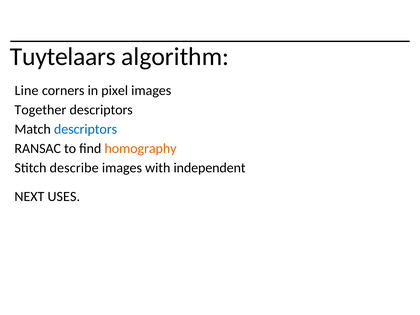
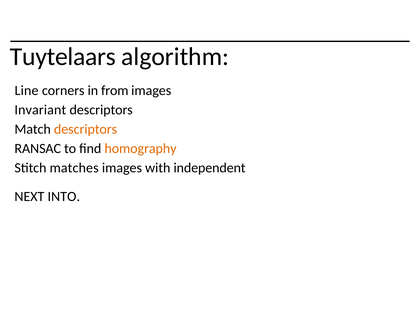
pixel: pixel -> from (115, 91)
Together: Together -> Invariant (40, 110)
descriptors colour: blue -> orange (86, 129)
describe: describe -> matches (74, 168)
USES: USES -> INTO (64, 196)
